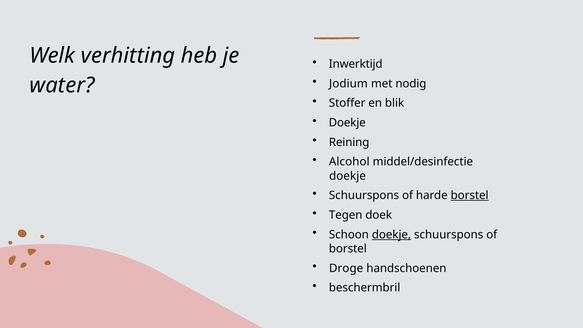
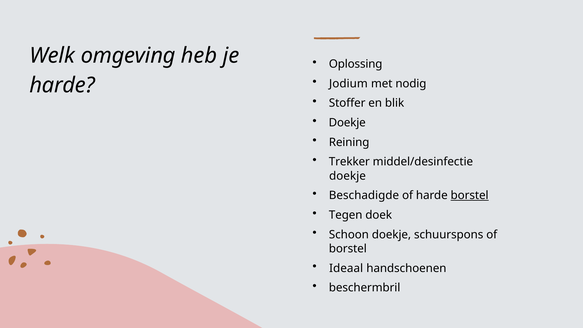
verhitting: verhitting -> omgeving (128, 55)
Inwerktijd: Inwerktijd -> Oplossing (356, 64)
water: water -> harde (62, 85)
Alcohol: Alcohol -> Trekker (349, 162)
Schuurspons: Schuurspons -> Beschadigde (364, 195)
doekje underline: present -> none (391, 235)
Droge: Droge -> Ideaal (346, 268)
